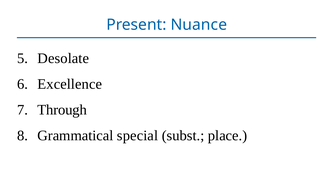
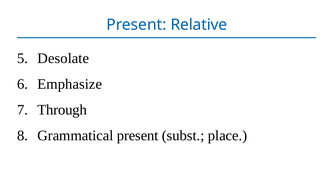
Nuance: Nuance -> Relative (199, 25)
Excellence: Excellence -> Emphasize (70, 84)
Grammatical special: special -> present (138, 136)
